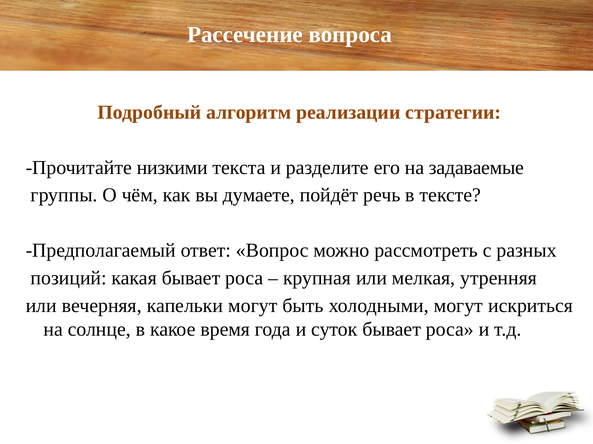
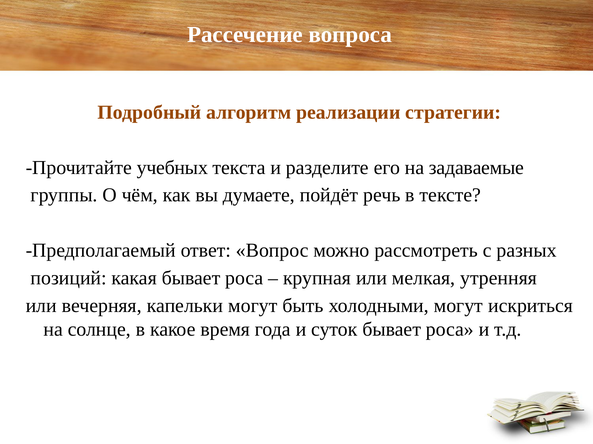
низкими: низкими -> учебных (172, 168)
